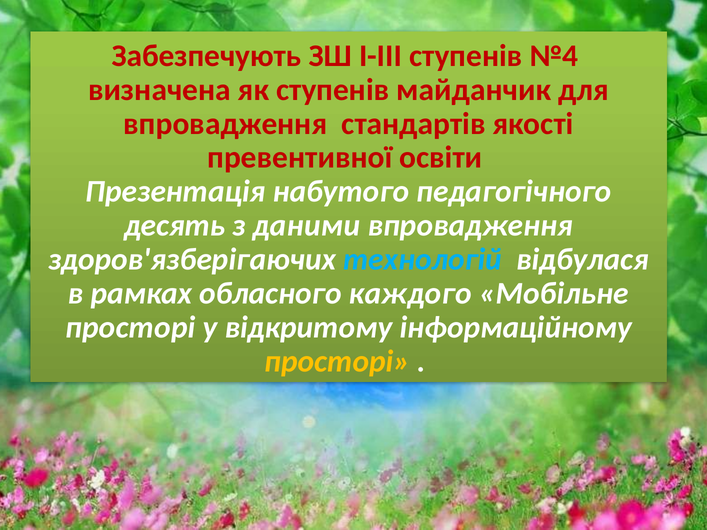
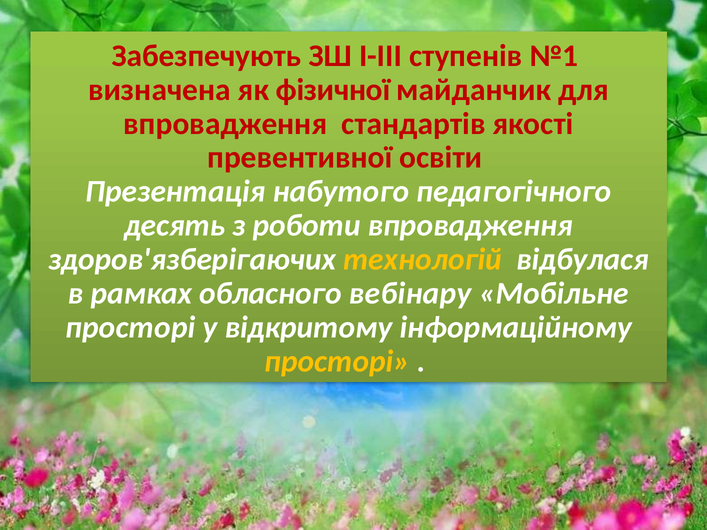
№4: №4 -> №1 (554, 56)
як ступенів: ступенів -> фізичної (333, 90)
даними: даними -> роботи (307, 226)
технологій colour: light blue -> yellow (423, 260)
каждого: каждого -> вебінару (410, 294)
